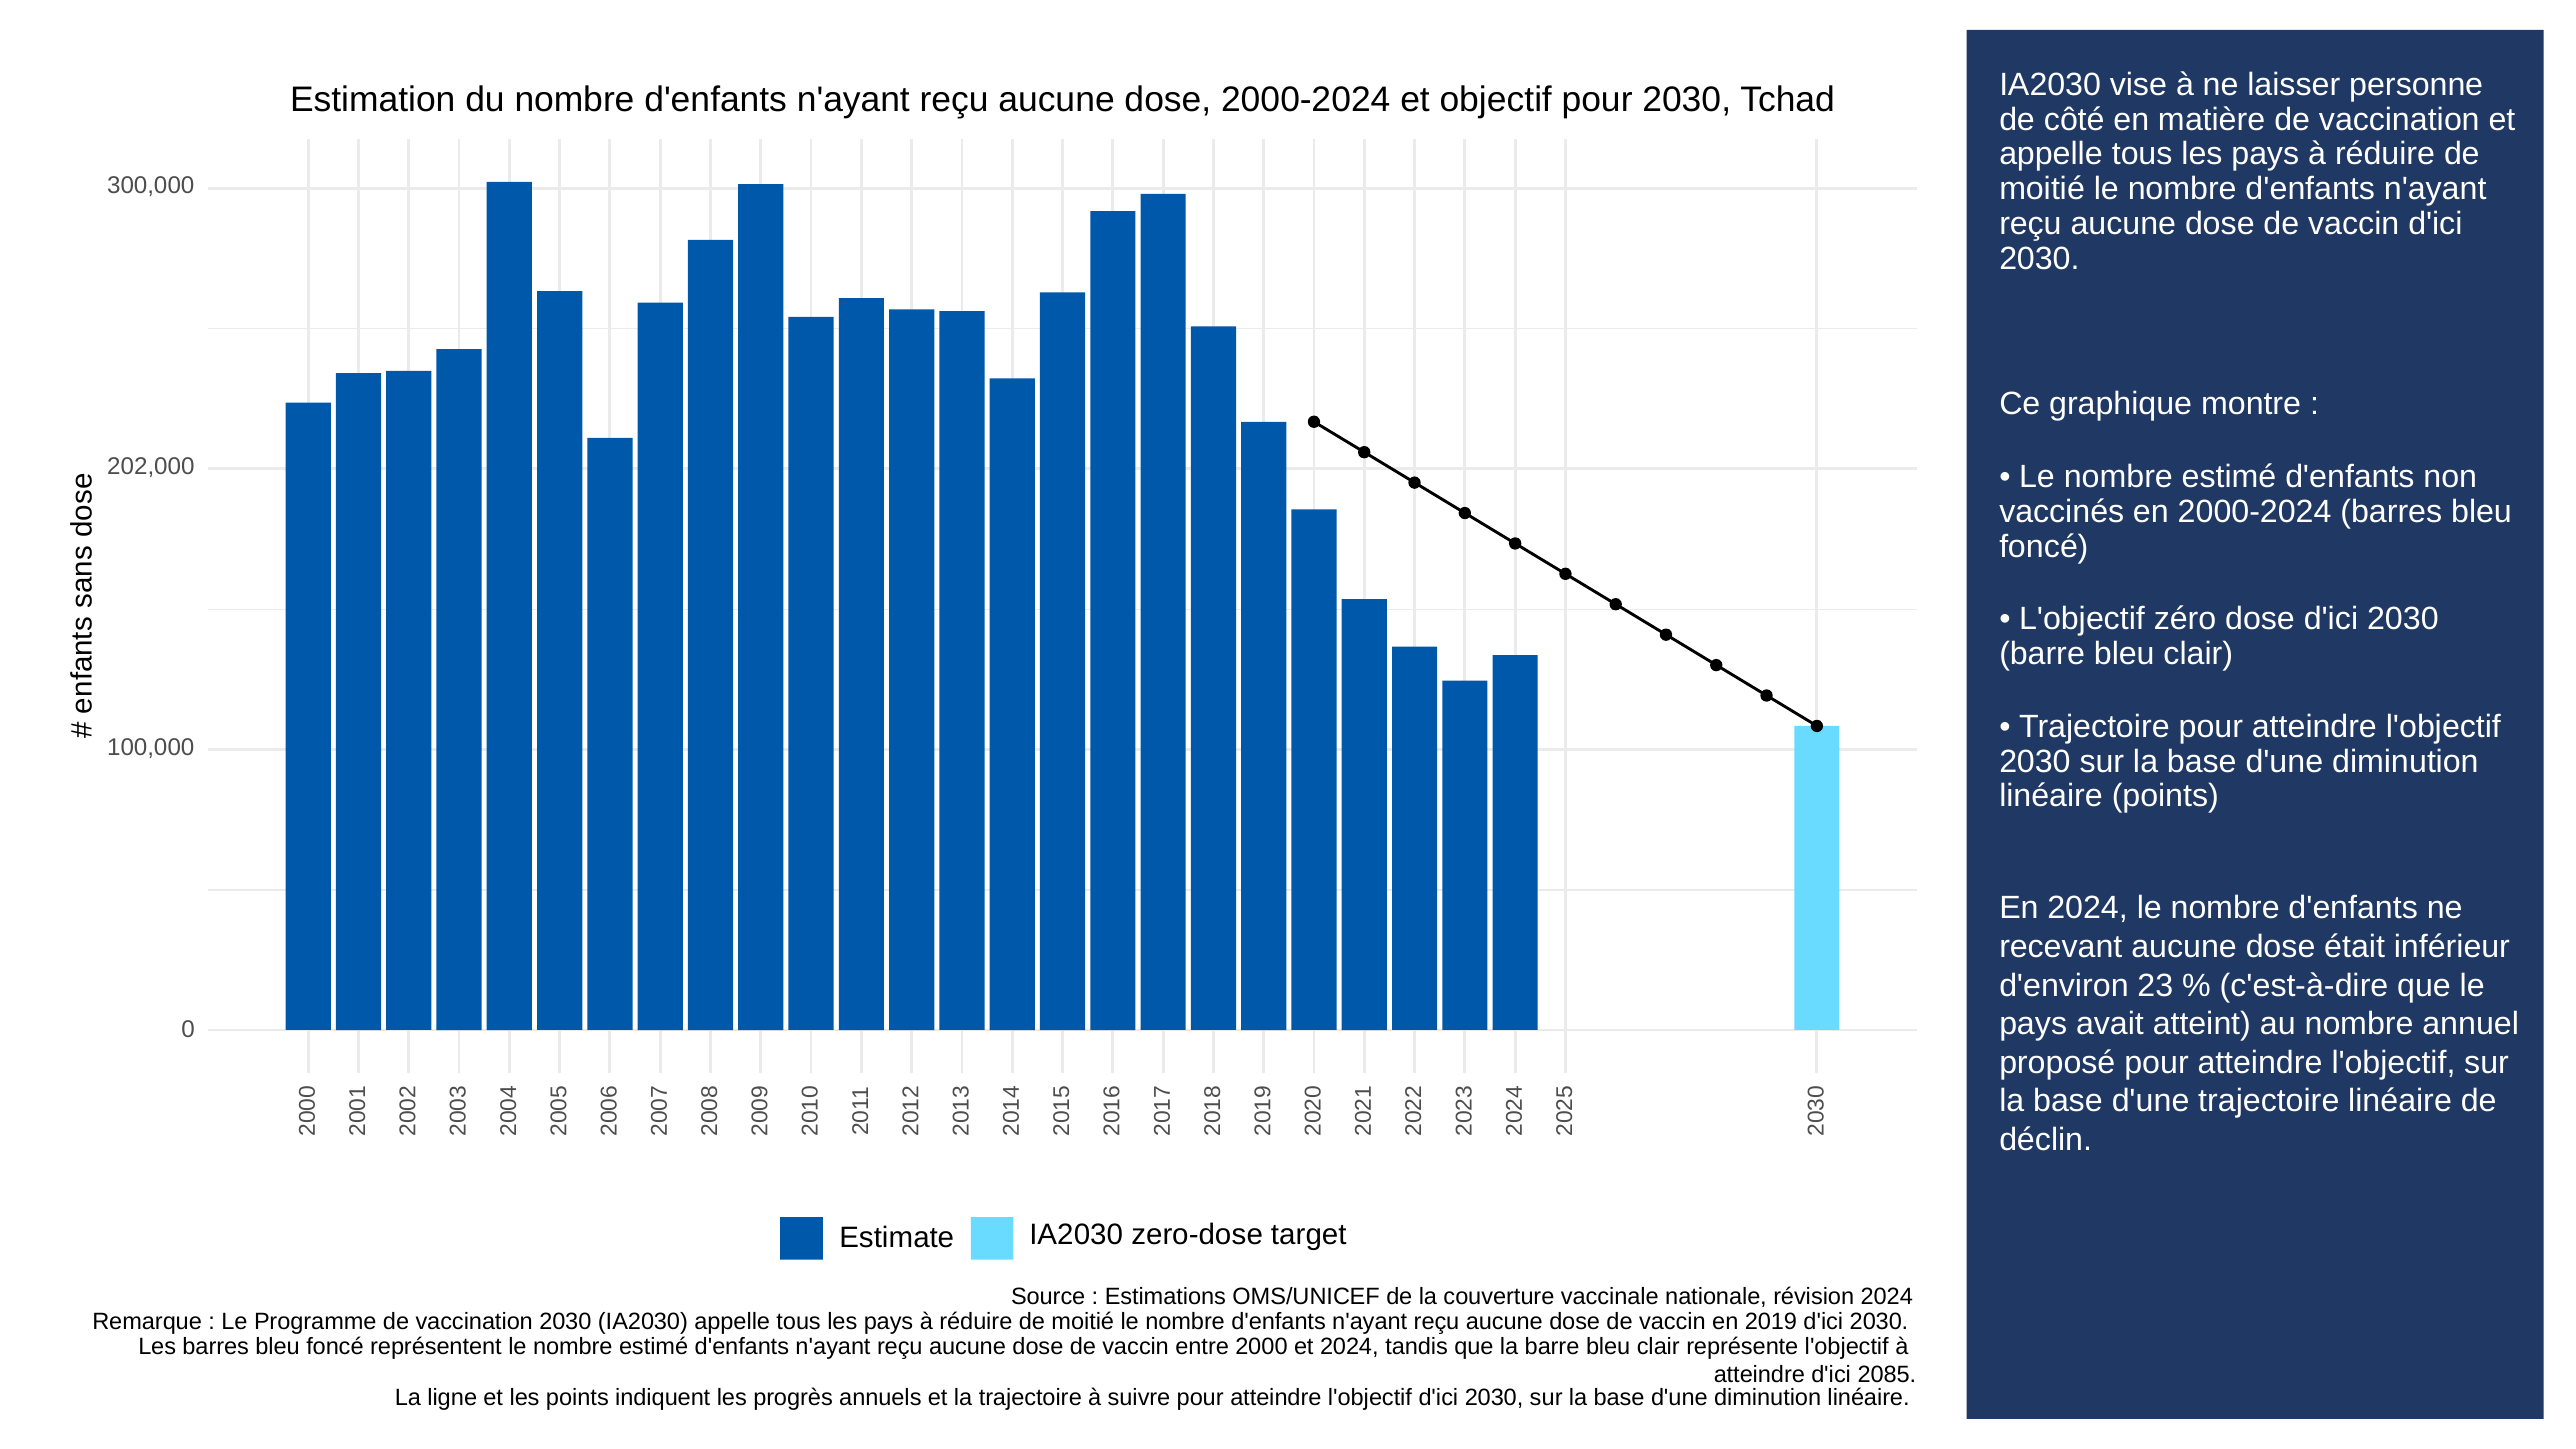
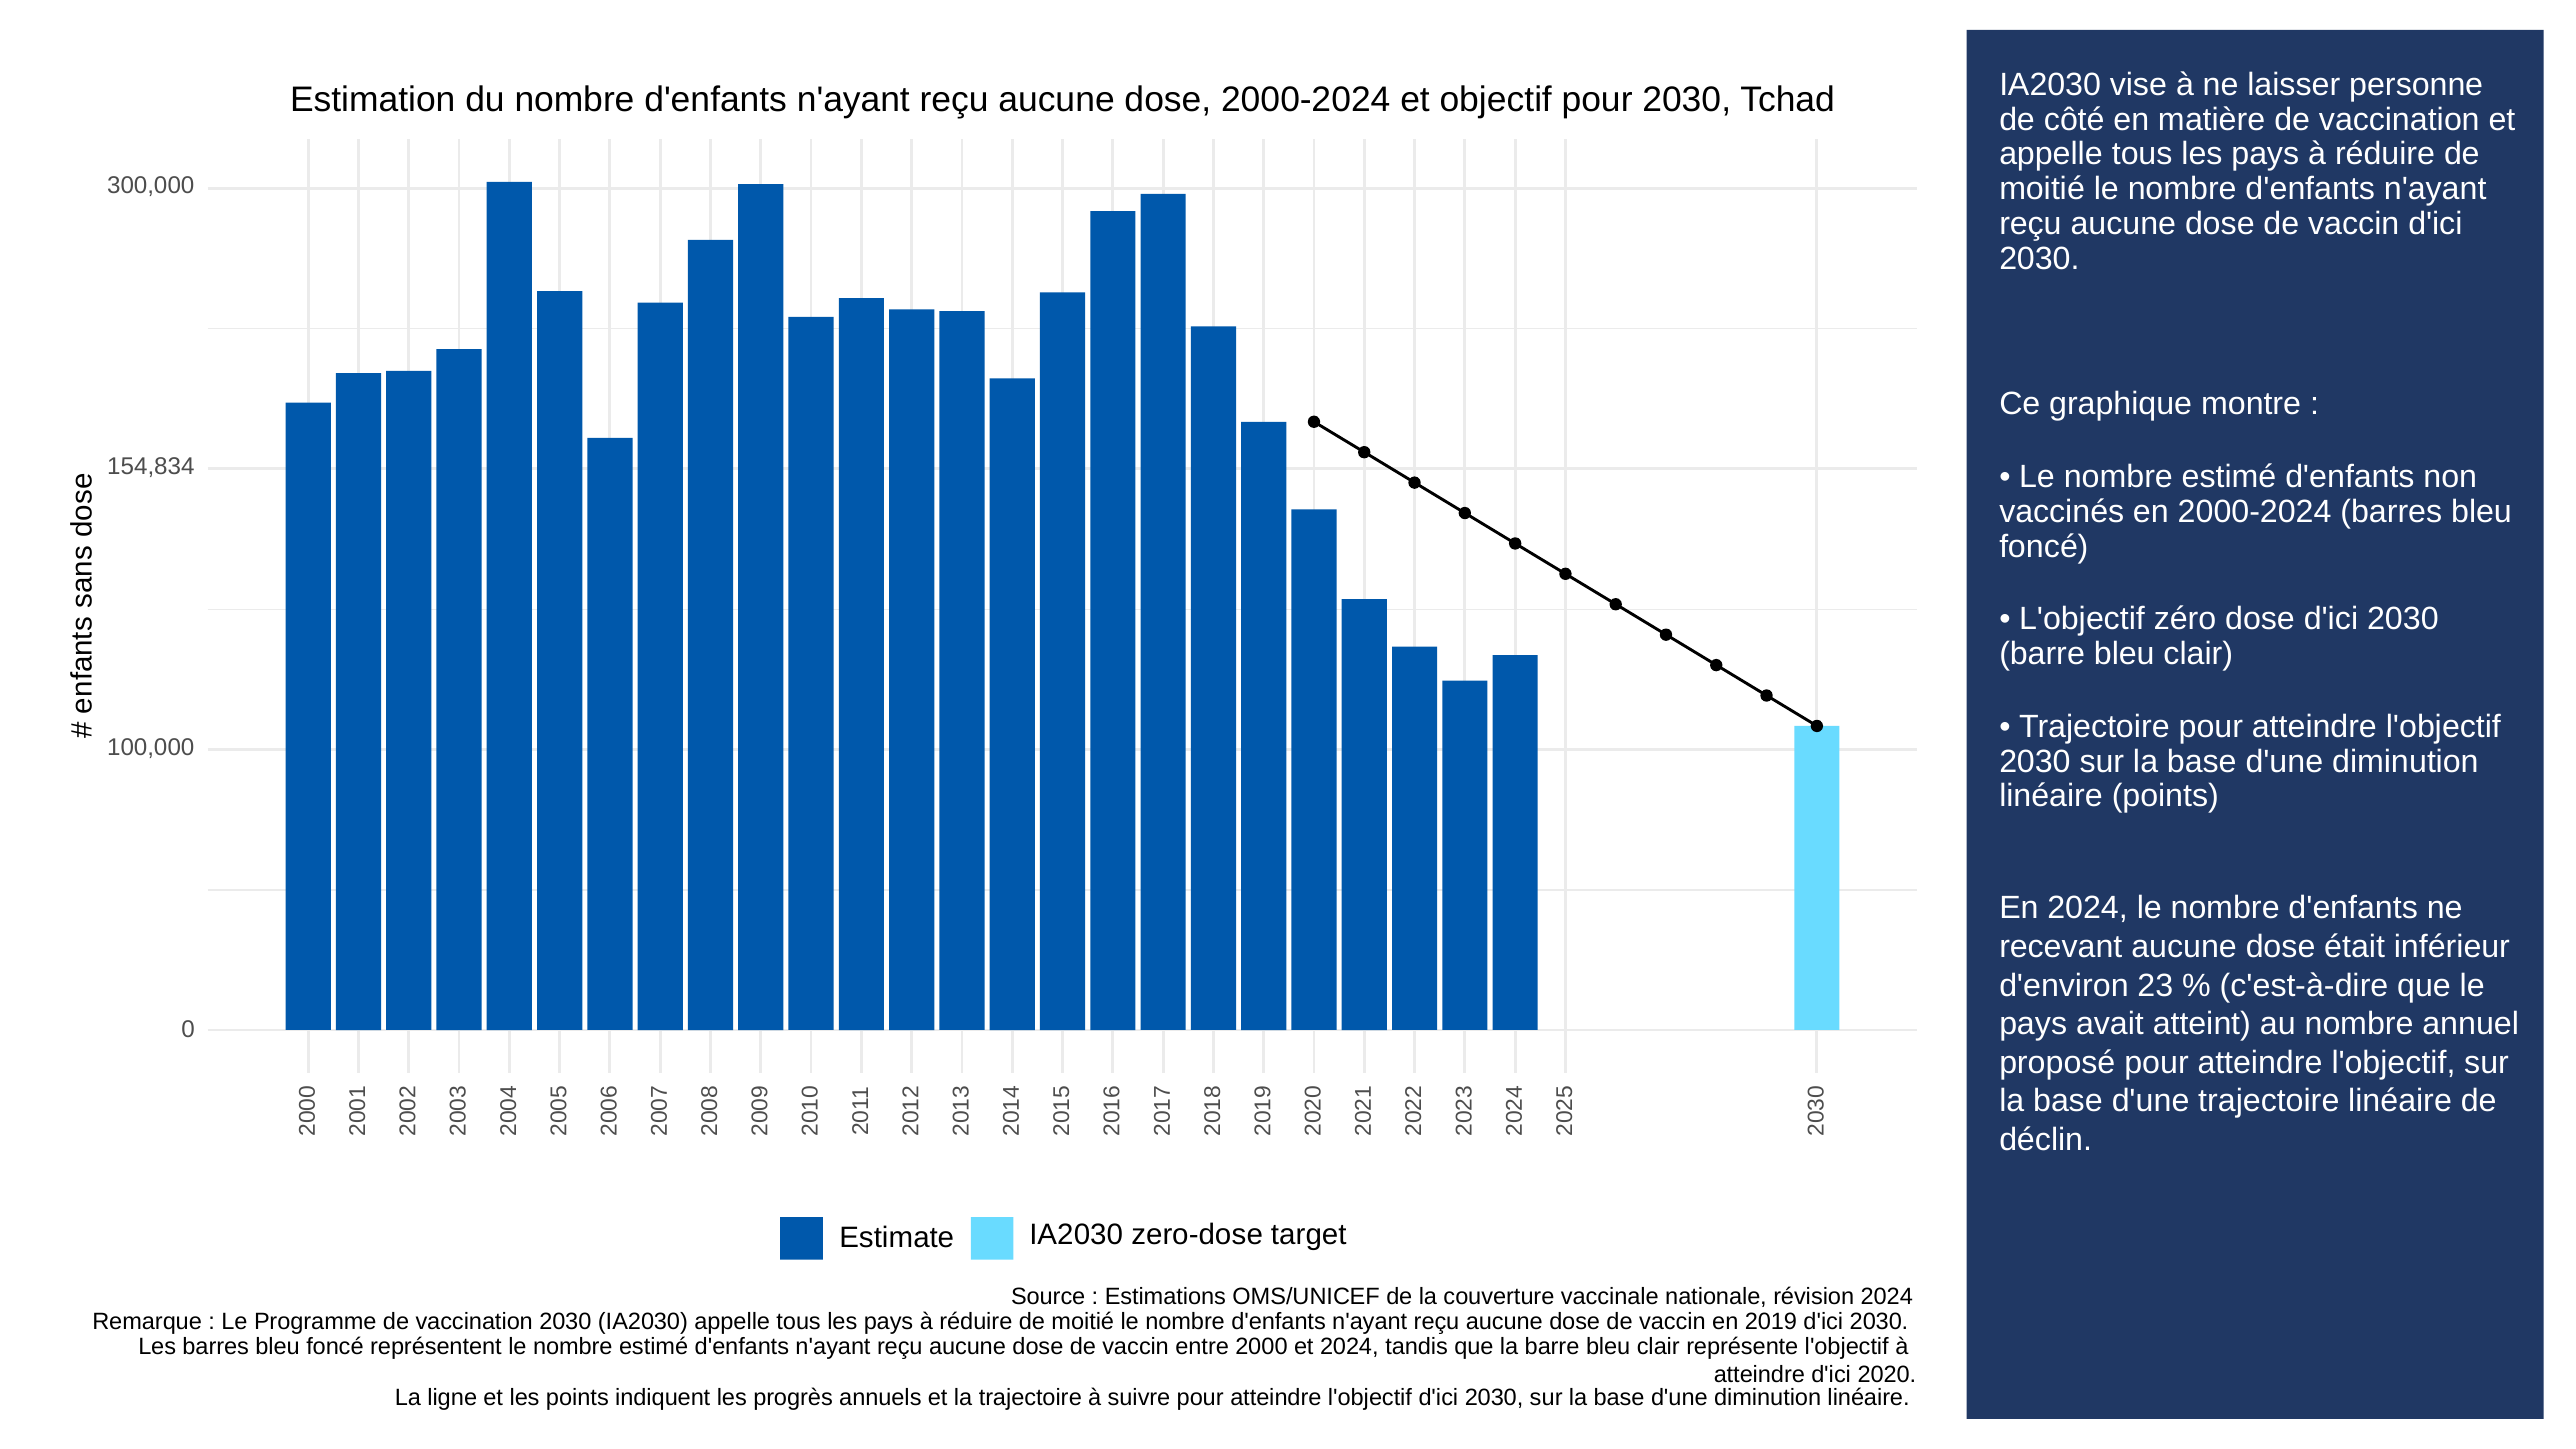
202,000: 202,000 -> 154,834 (151, 466)
2085: 2085 -> 2020 (1887, 1375)
